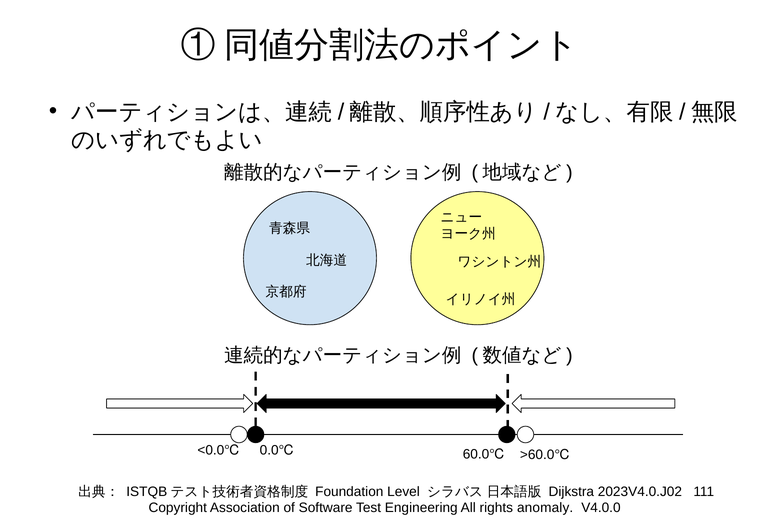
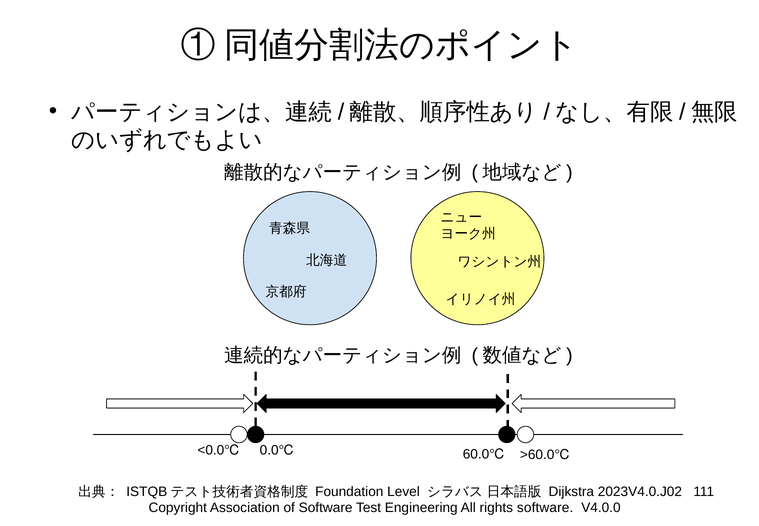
rights anomaly: anomaly -> software (545, 507)
